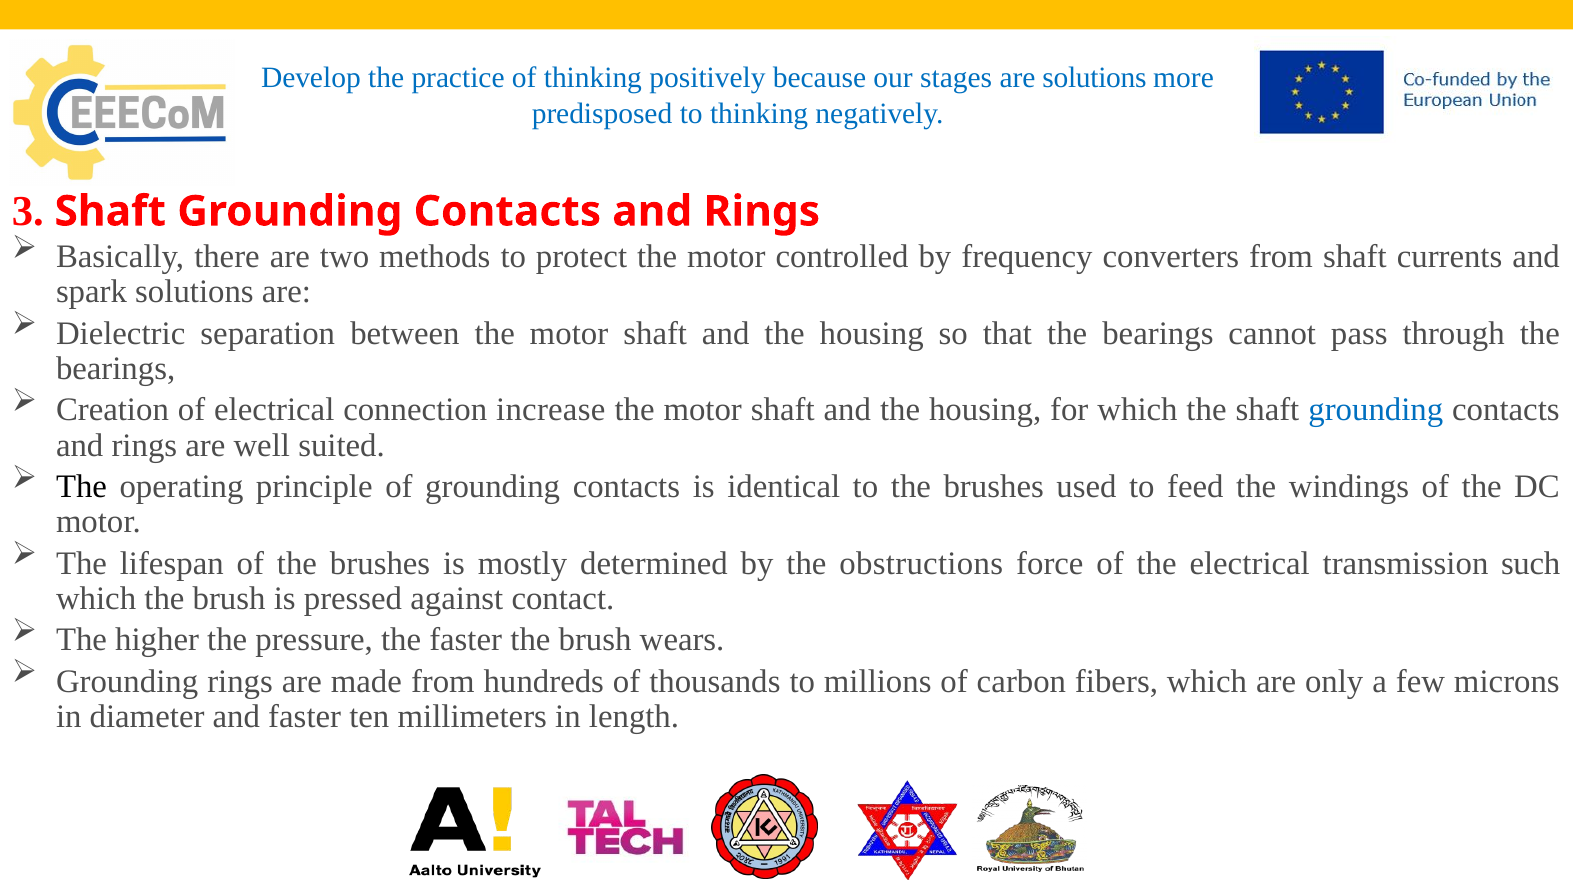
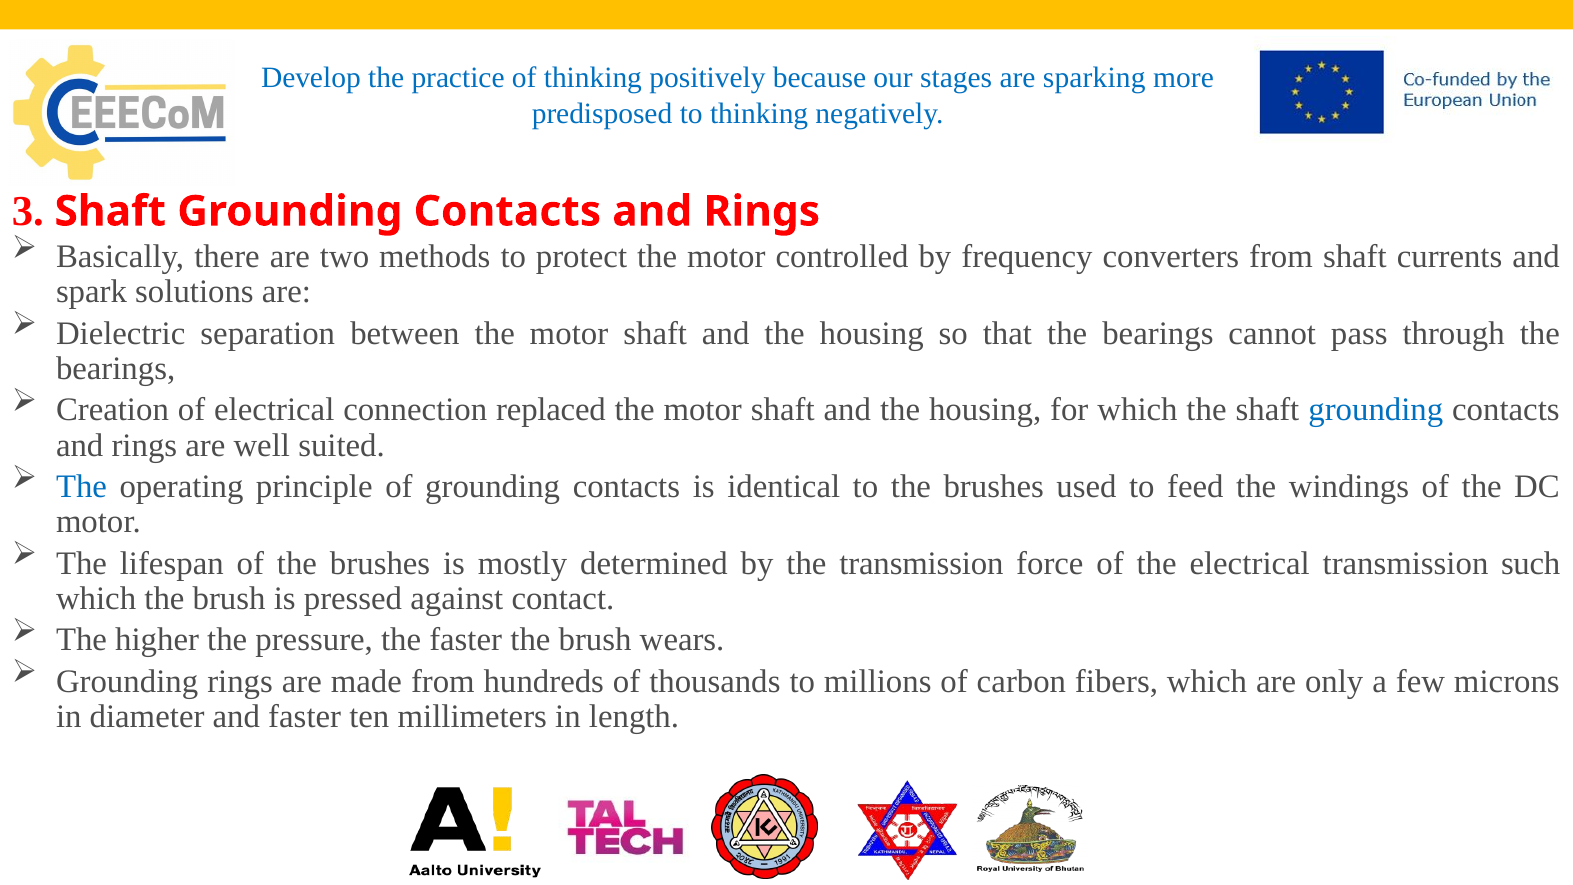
are solutions: solutions -> sparking (1094, 78)
increase: increase -> replaced (551, 410)
The colour: black -> blue (82, 487)
the obstructions: obstructions -> transmission (921, 563)
